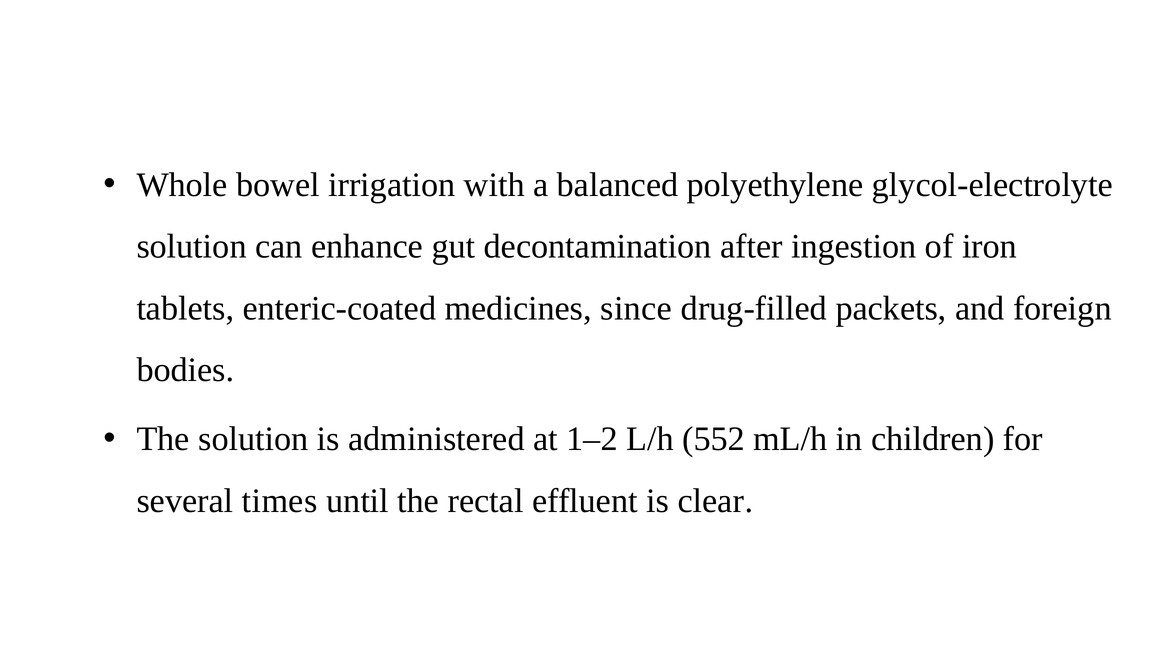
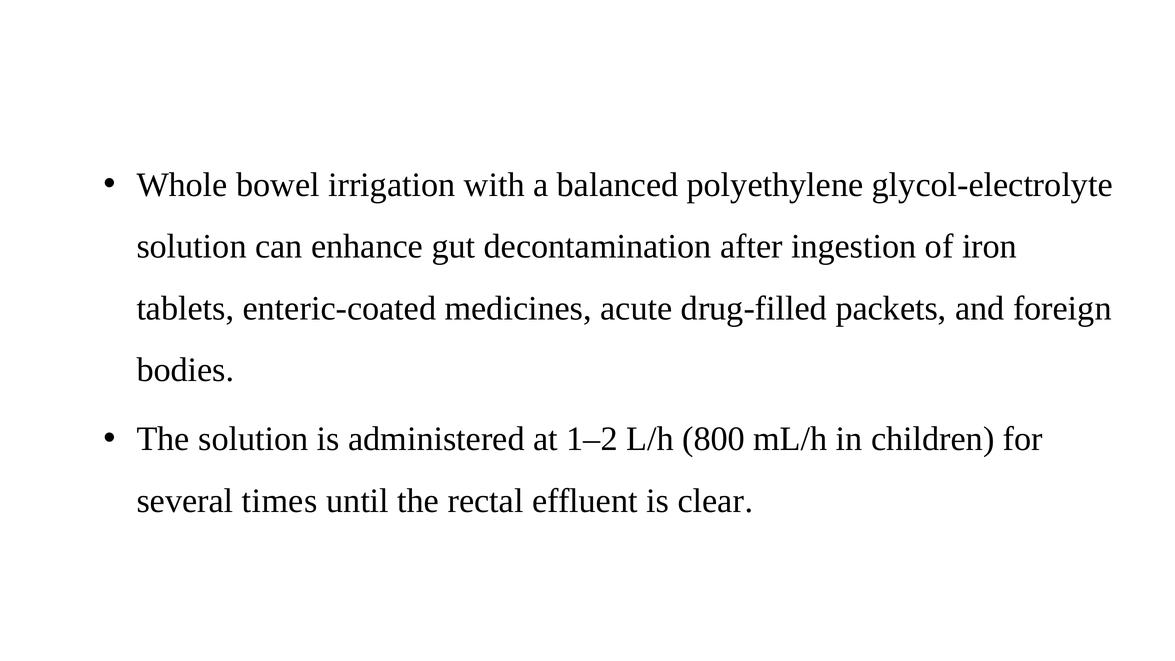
since: since -> acute (636, 308)
552: 552 -> 800 (714, 439)
